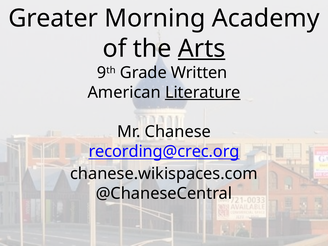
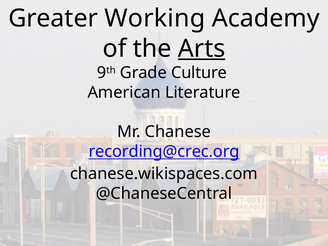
Morning: Morning -> Working (155, 18)
Written: Written -> Culture (199, 73)
Literature underline: present -> none (203, 92)
